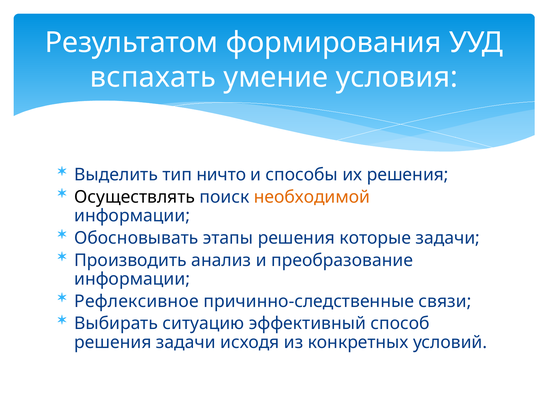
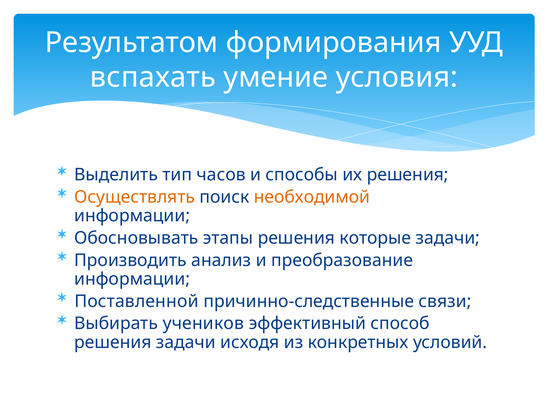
ничто: ничто -> часов (221, 175)
Осуществлять colour: black -> orange (135, 197)
Рефлексивное: Рефлексивное -> Поставленной (136, 301)
ситуацию: ситуацию -> учеников (203, 324)
